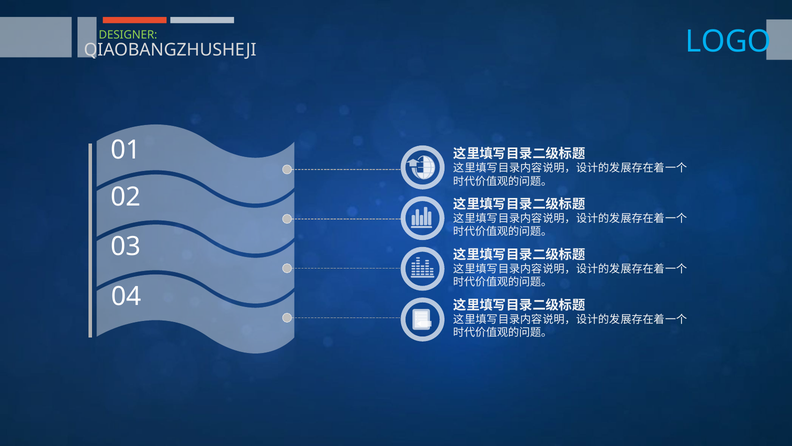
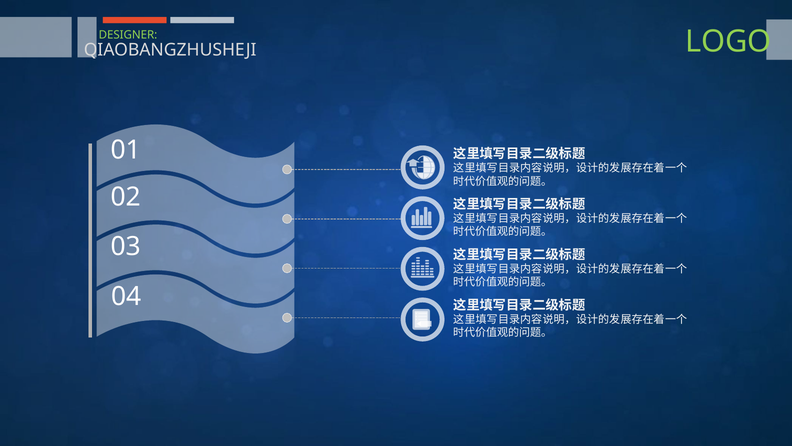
LOGO colour: light blue -> light green (728, 41)
